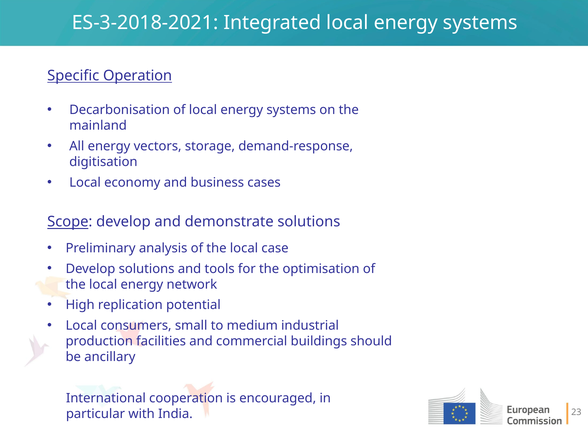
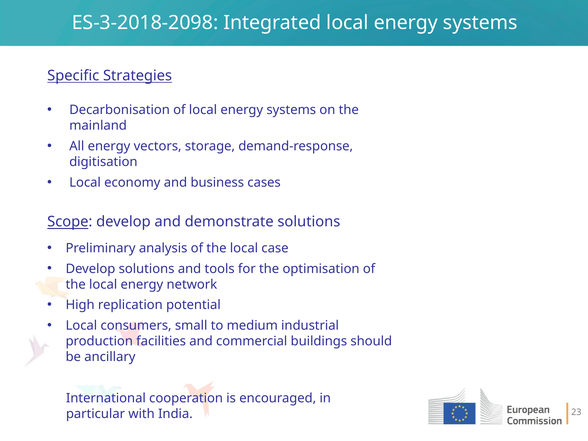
ES-3-2018-2021: ES-3-2018-2021 -> ES-3-2018-2098 (145, 23)
Operation: Operation -> Strategies (138, 76)
